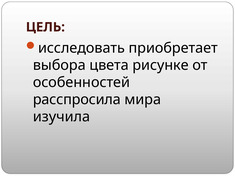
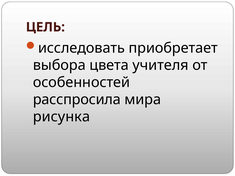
рисунке: рисунке -> учителя (161, 65)
изучила: изучила -> рисунка (61, 117)
